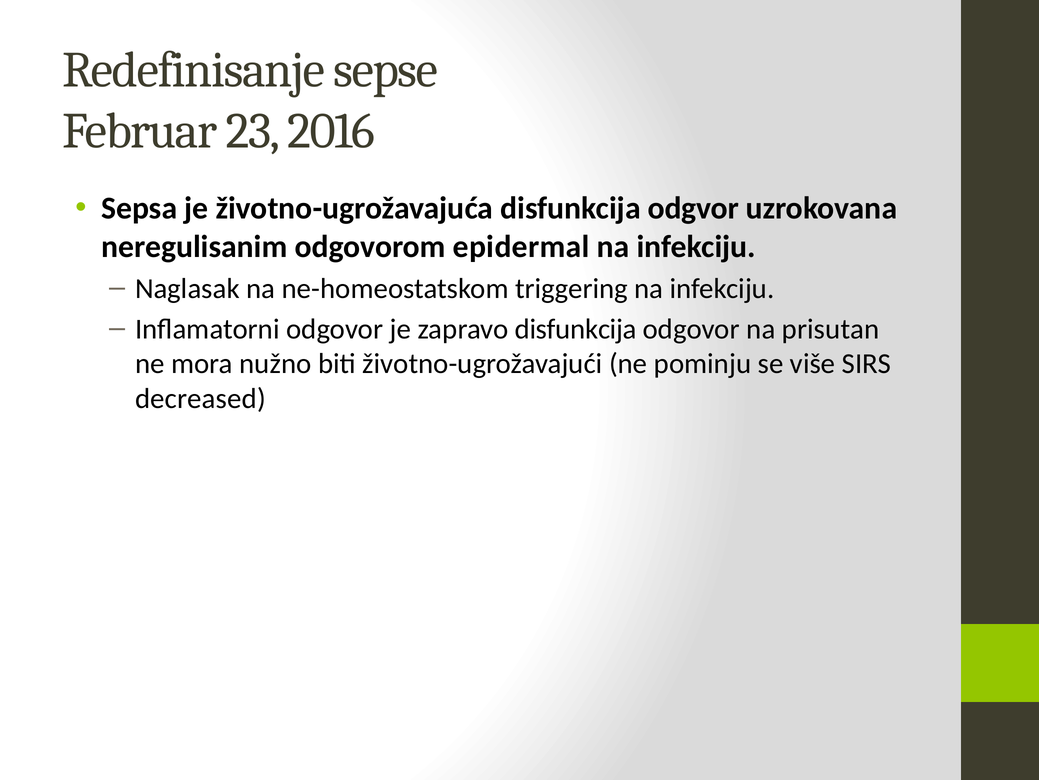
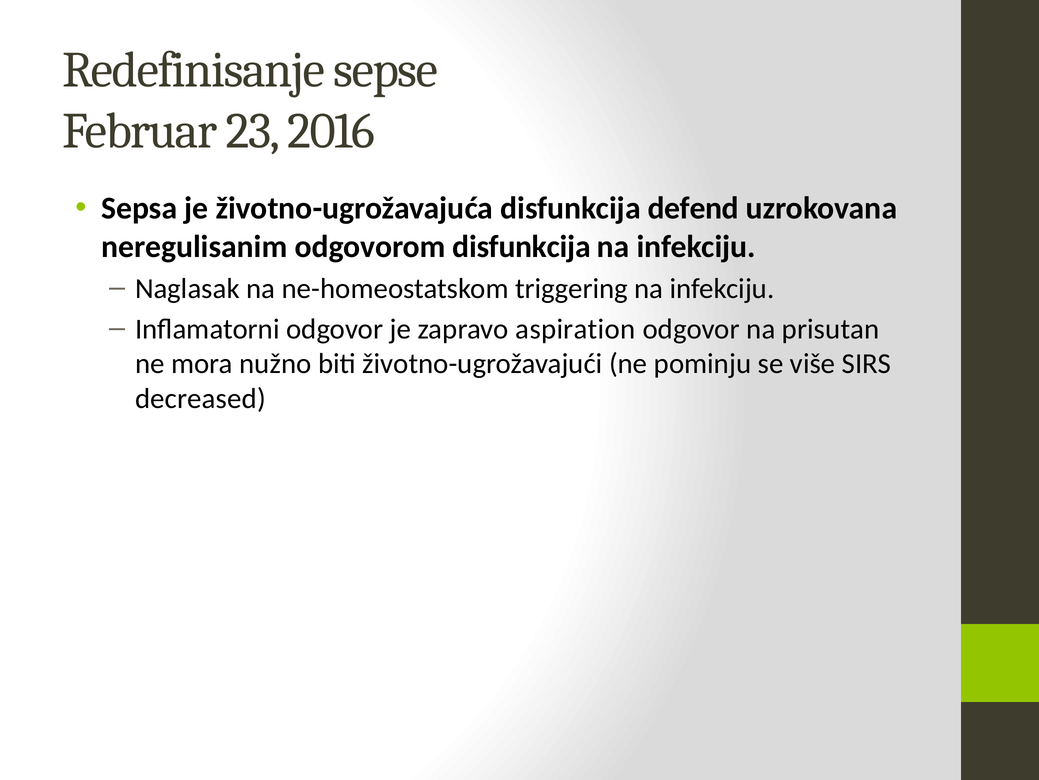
odgvor: odgvor -> defend (693, 208)
odgovorom epidermal: epidermal -> disfunkcija (522, 246)
zapravo disfunkcija: disfunkcija -> aspiration (575, 329)
